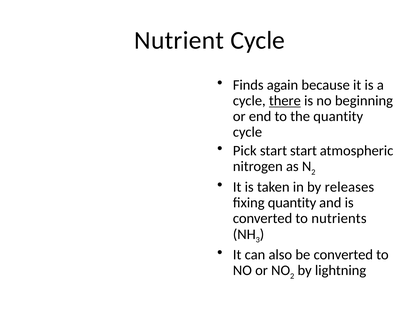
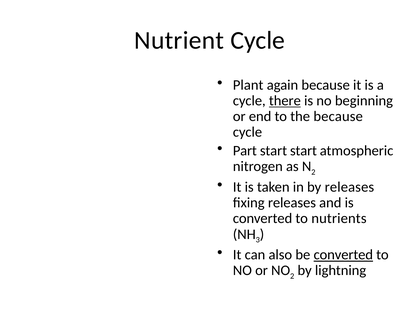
Finds: Finds -> Plant (248, 85)
the quantity: quantity -> because (338, 117)
Pick: Pick -> Part (245, 151)
fixing quantity: quantity -> releases (292, 203)
converted underline: none -> present (343, 255)
